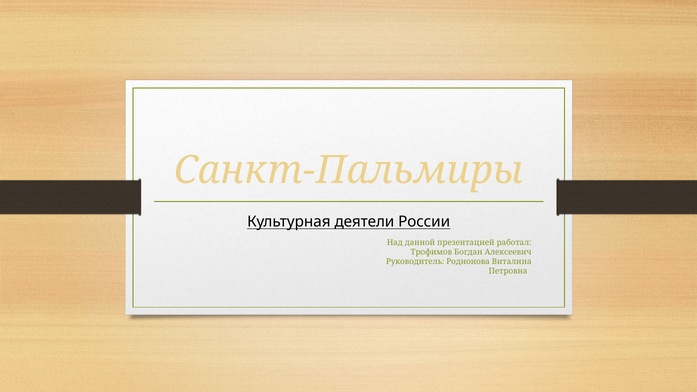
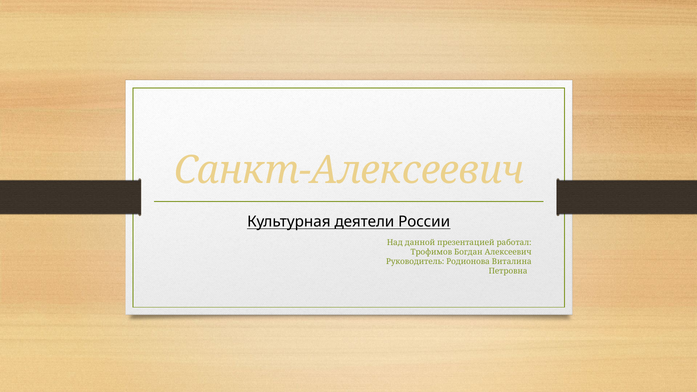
Санкт-Пальмиры: Санкт-Пальмиры -> Санкт-Алексеевич (349, 170)
